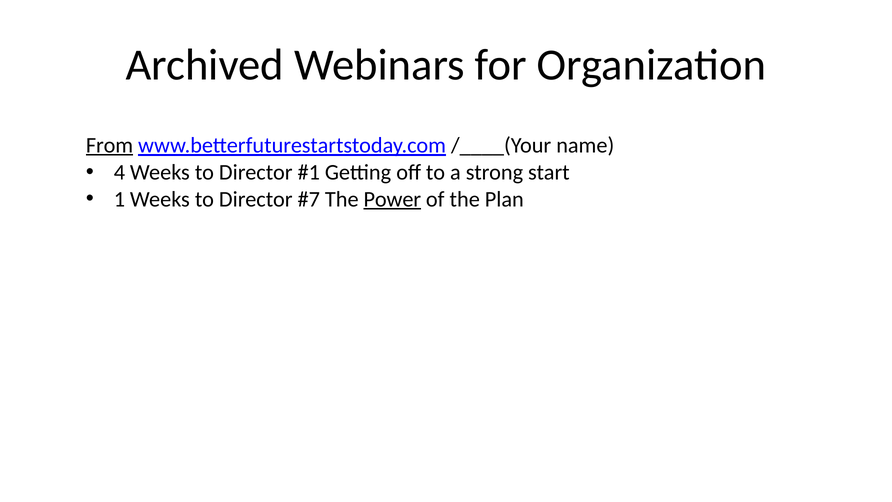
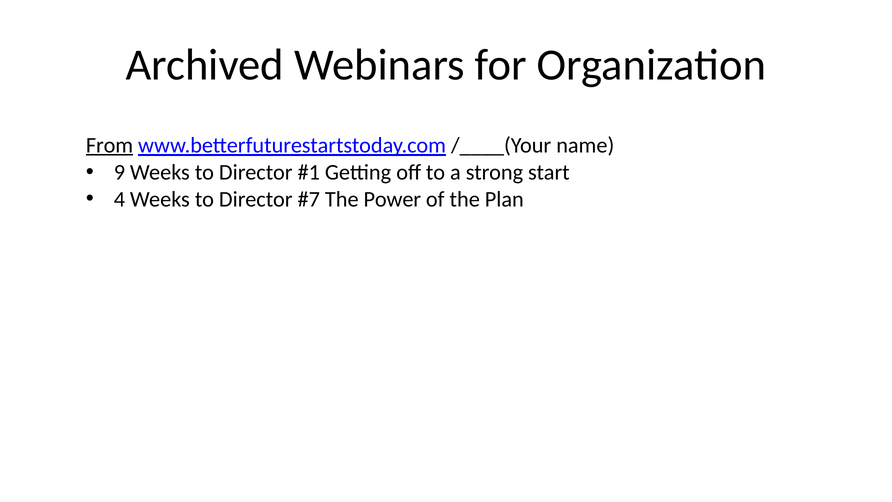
4: 4 -> 9 (119, 172)
1: 1 -> 4 (119, 199)
Power underline: present -> none (392, 199)
